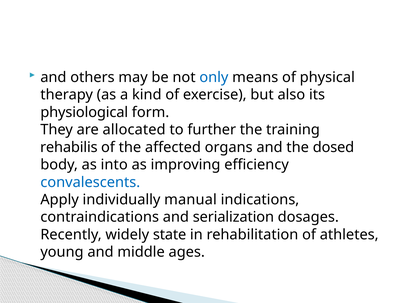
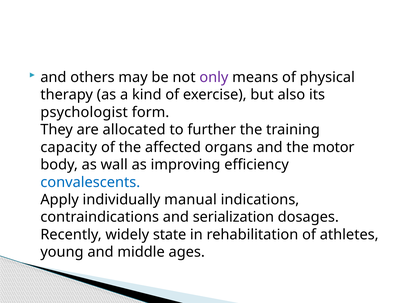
only colour: blue -> purple (214, 77)
physiological: physiological -> psychologist (84, 112)
rehabilis: rehabilis -> capacity (69, 147)
dosed: dosed -> motor (333, 147)
into: into -> wall (114, 165)
